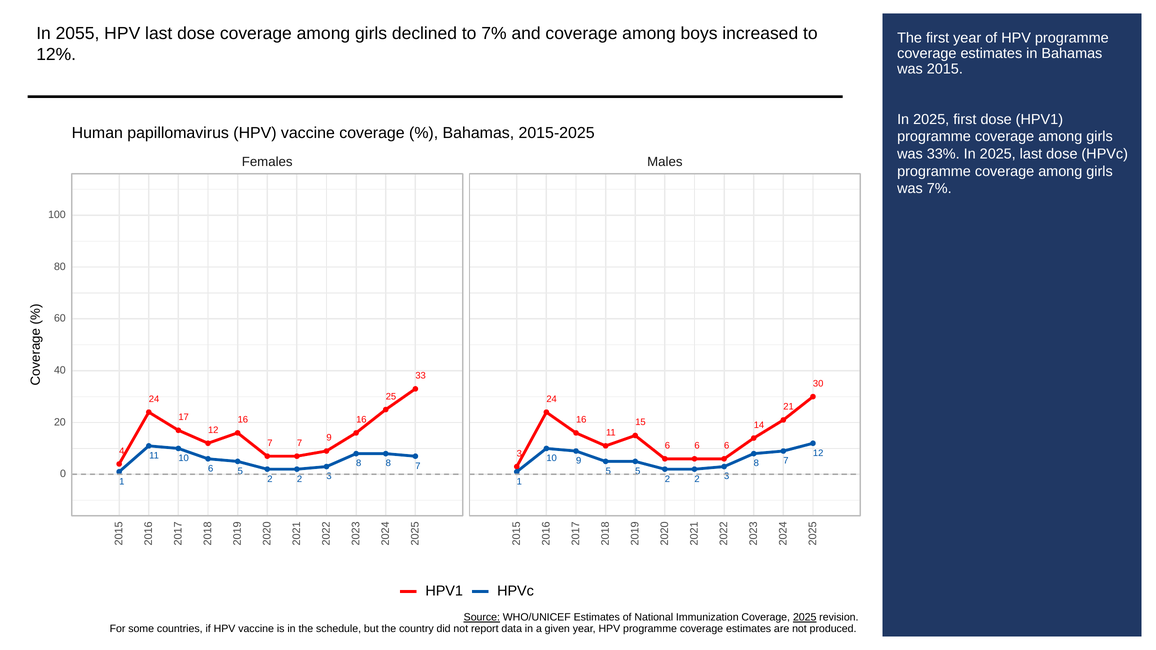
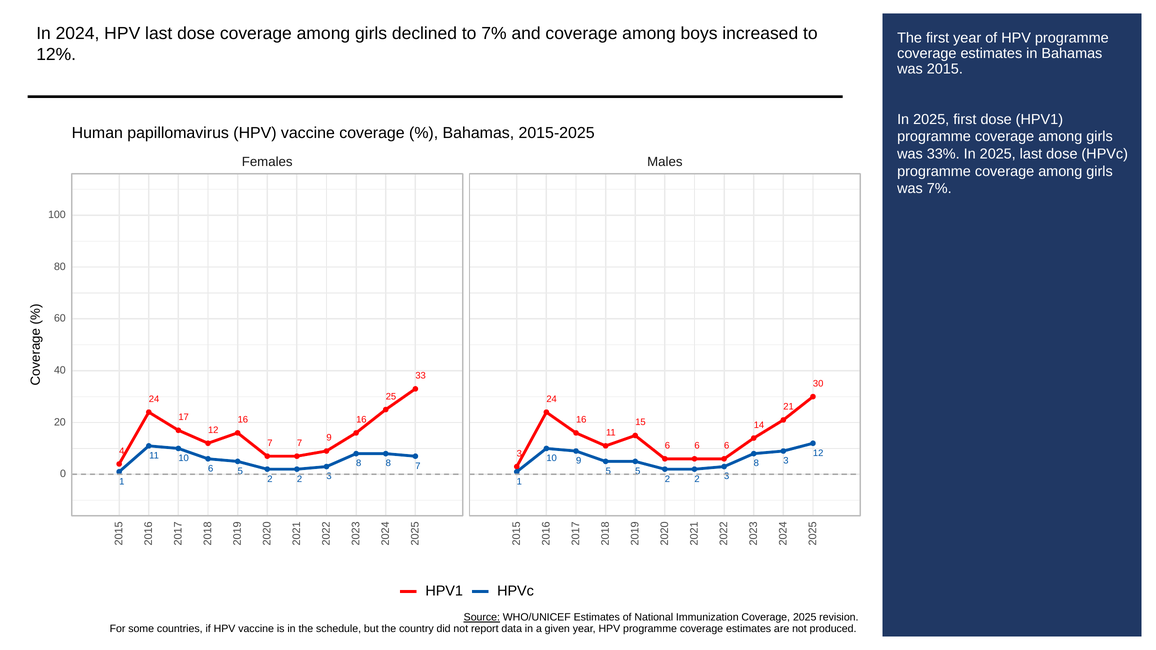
2055: 2055 -> 2024 (78, 33)
7: 7 -> 3 (786, 461)
2025 underline: present -> none (805, 618)
